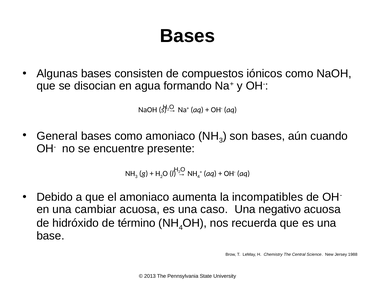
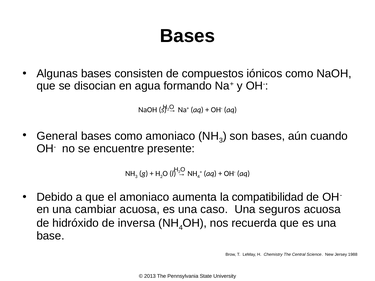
incompatibles: incompatibles -> compatibilidad (268, 197)
negativo: negativo -> seguros (280, 210)
término: término -> inversa (137, 223)
